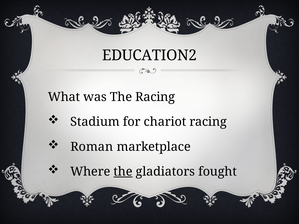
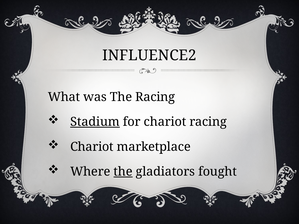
EDUCATION2: EDUCATION2 -> INFLUENCE2 (149, 55)
Stadium underline: none -> present (95, 122)
Roman: Roman -> Chariot (92, 147)
